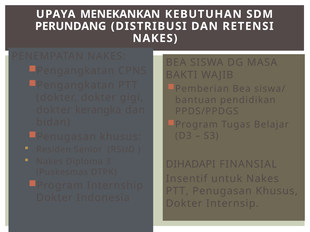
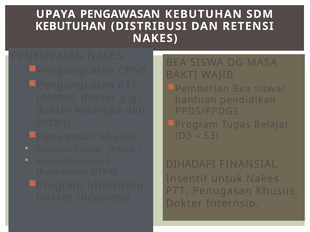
MENEKANKAN: MENEKANKAN -> PENGAWASAN (120, 14)
PERUNDANG: PERUNDANG -> KEBUTUHAN (71, 26)
